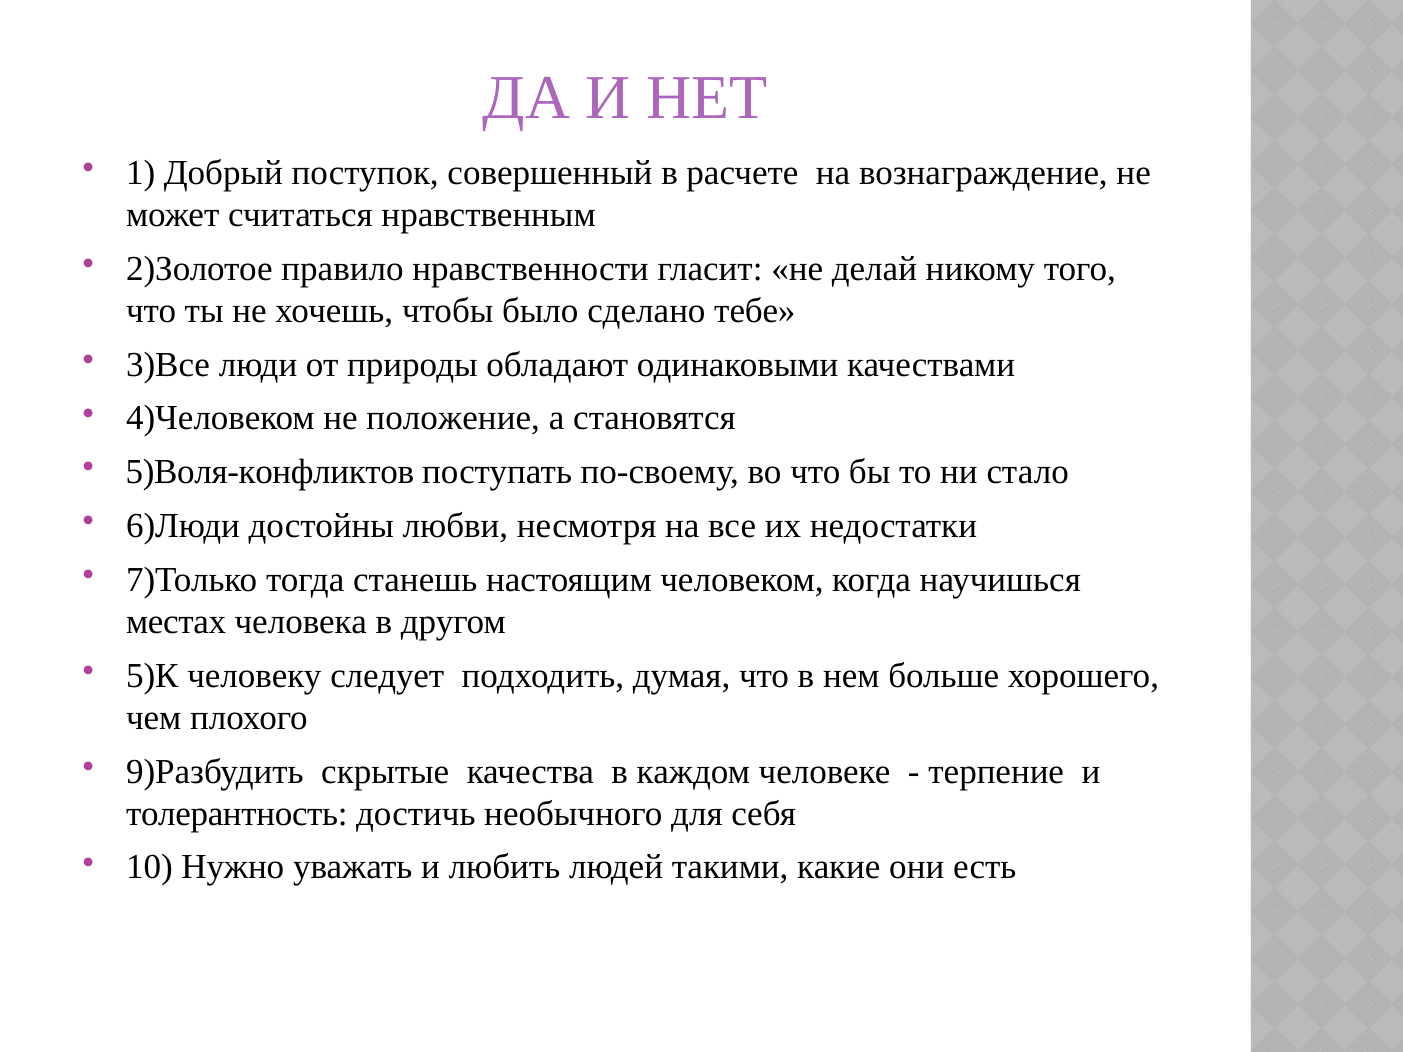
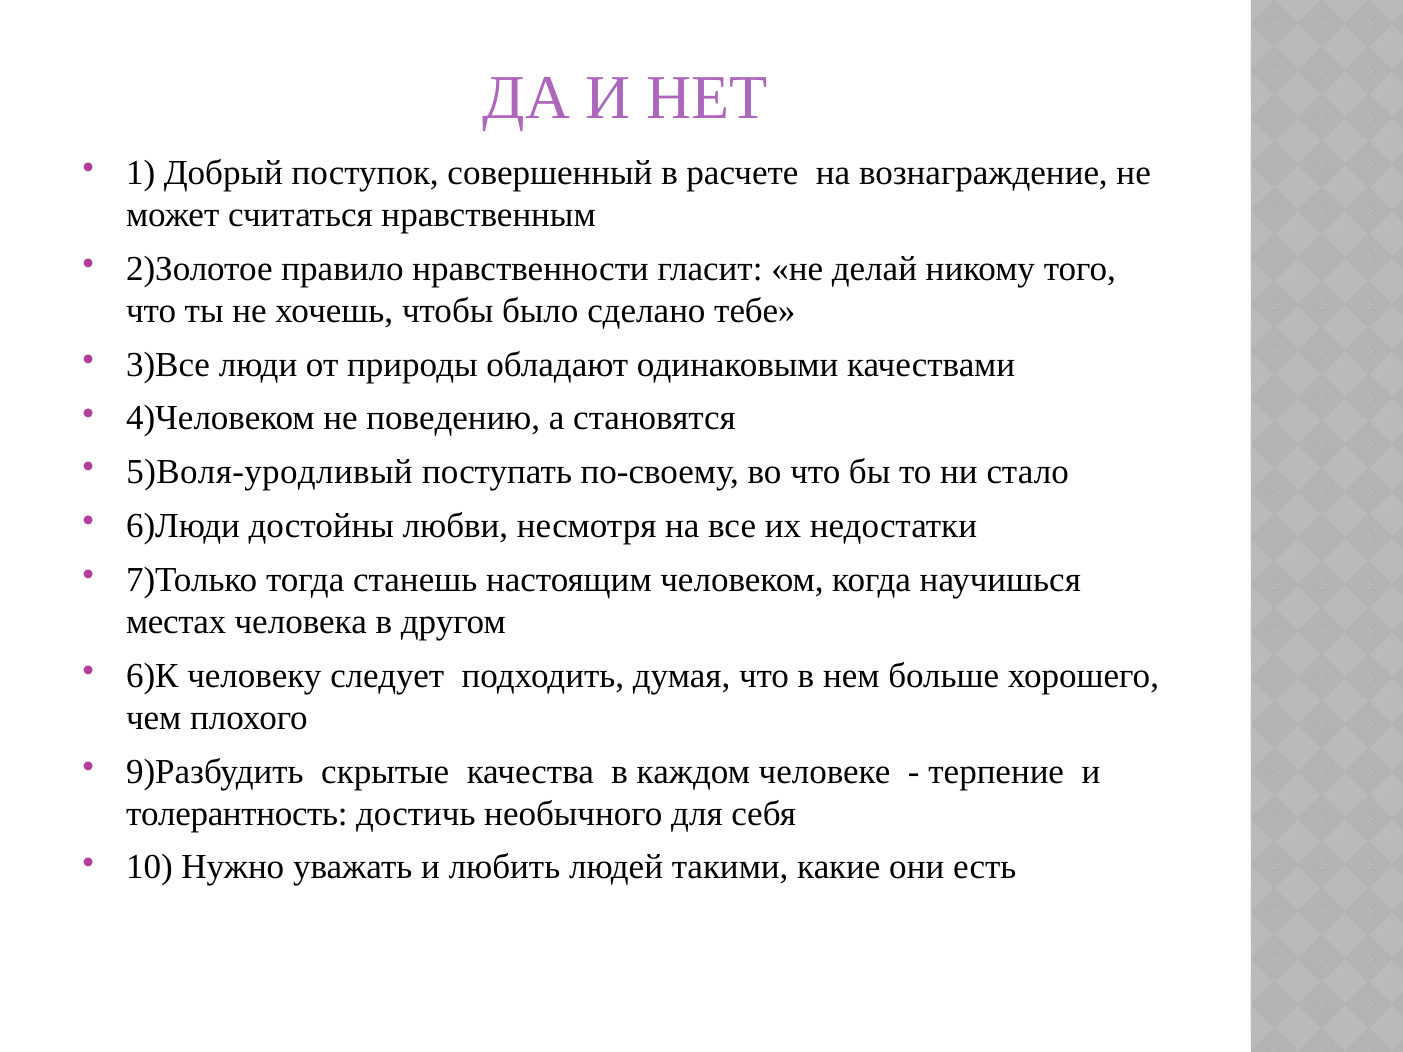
положение: положение -> поведению (453, 418)
5)Воля-конфликтов: 5)Воля-конфликтов -> 5)Воля-уродливый (270, 472)
5)К: 5)К -> 6)К (152, 676)
